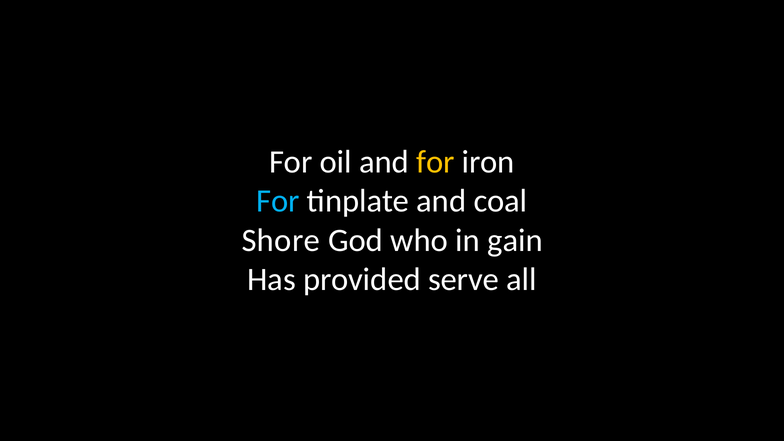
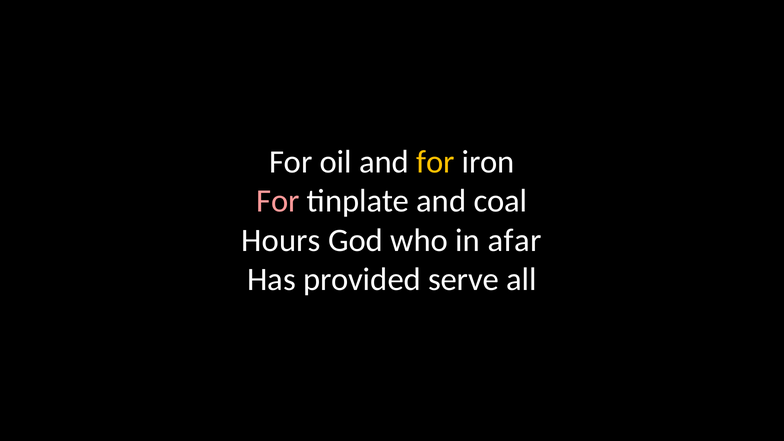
For colour: light blue -> pink (278, 201)
Shore: Shore -> Hours (281, 240)
gain: gain -> afar (515, 240)
